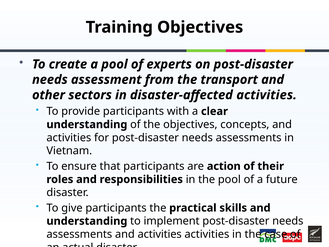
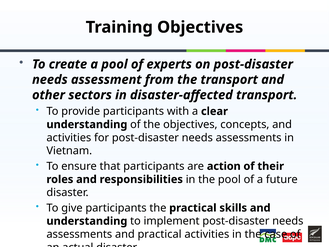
disaster-affected activities: activities -> transport (267, 95)
assessments and activities: activities -> practical (160, 234)
